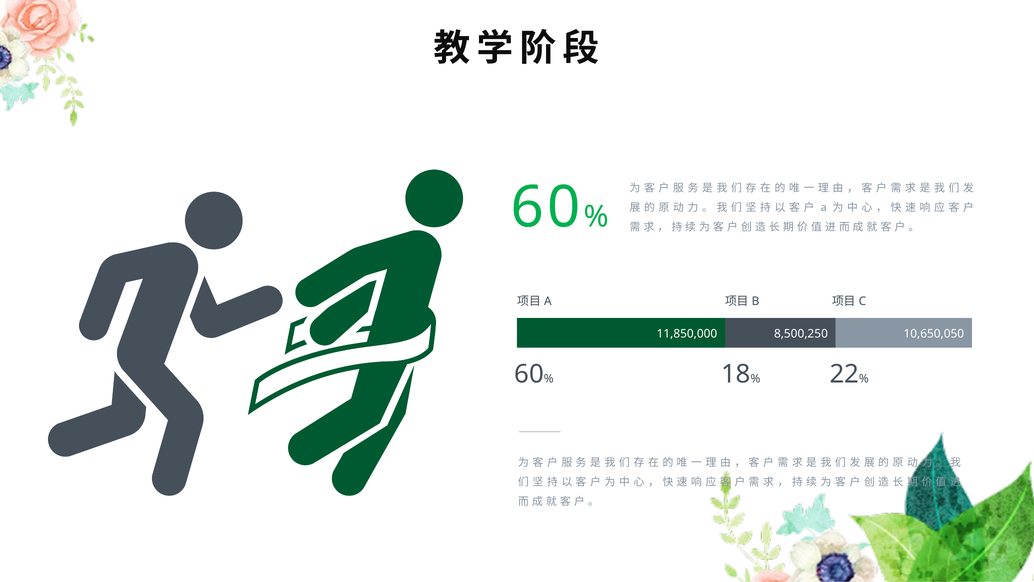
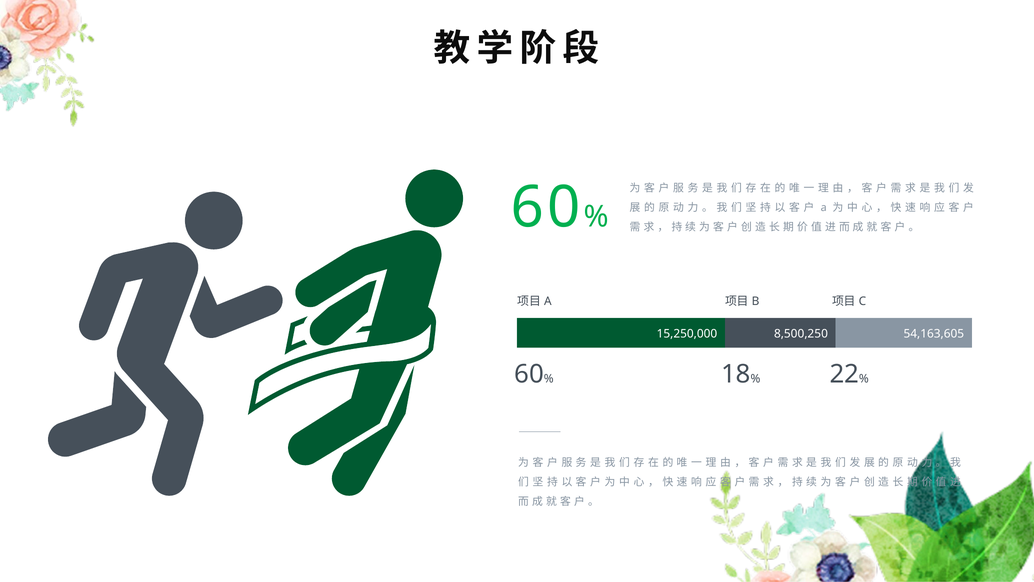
11,850,000: 11,850,000 -> 15,250,000 (687, 333)
10,650,050: 10,650,050 -> 54,163,605 (934, 333)
